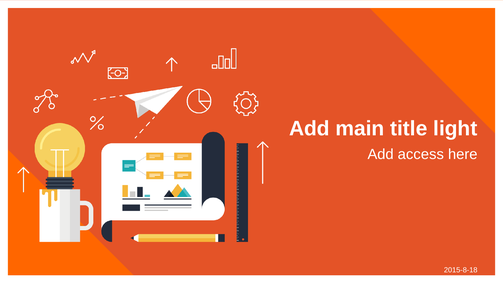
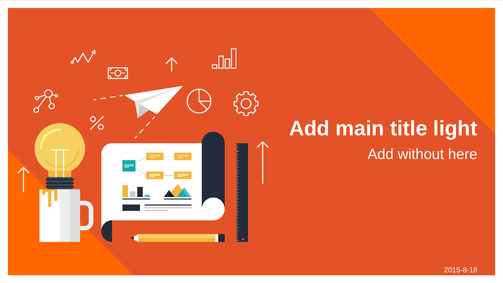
access: access -> without (421, 154)
